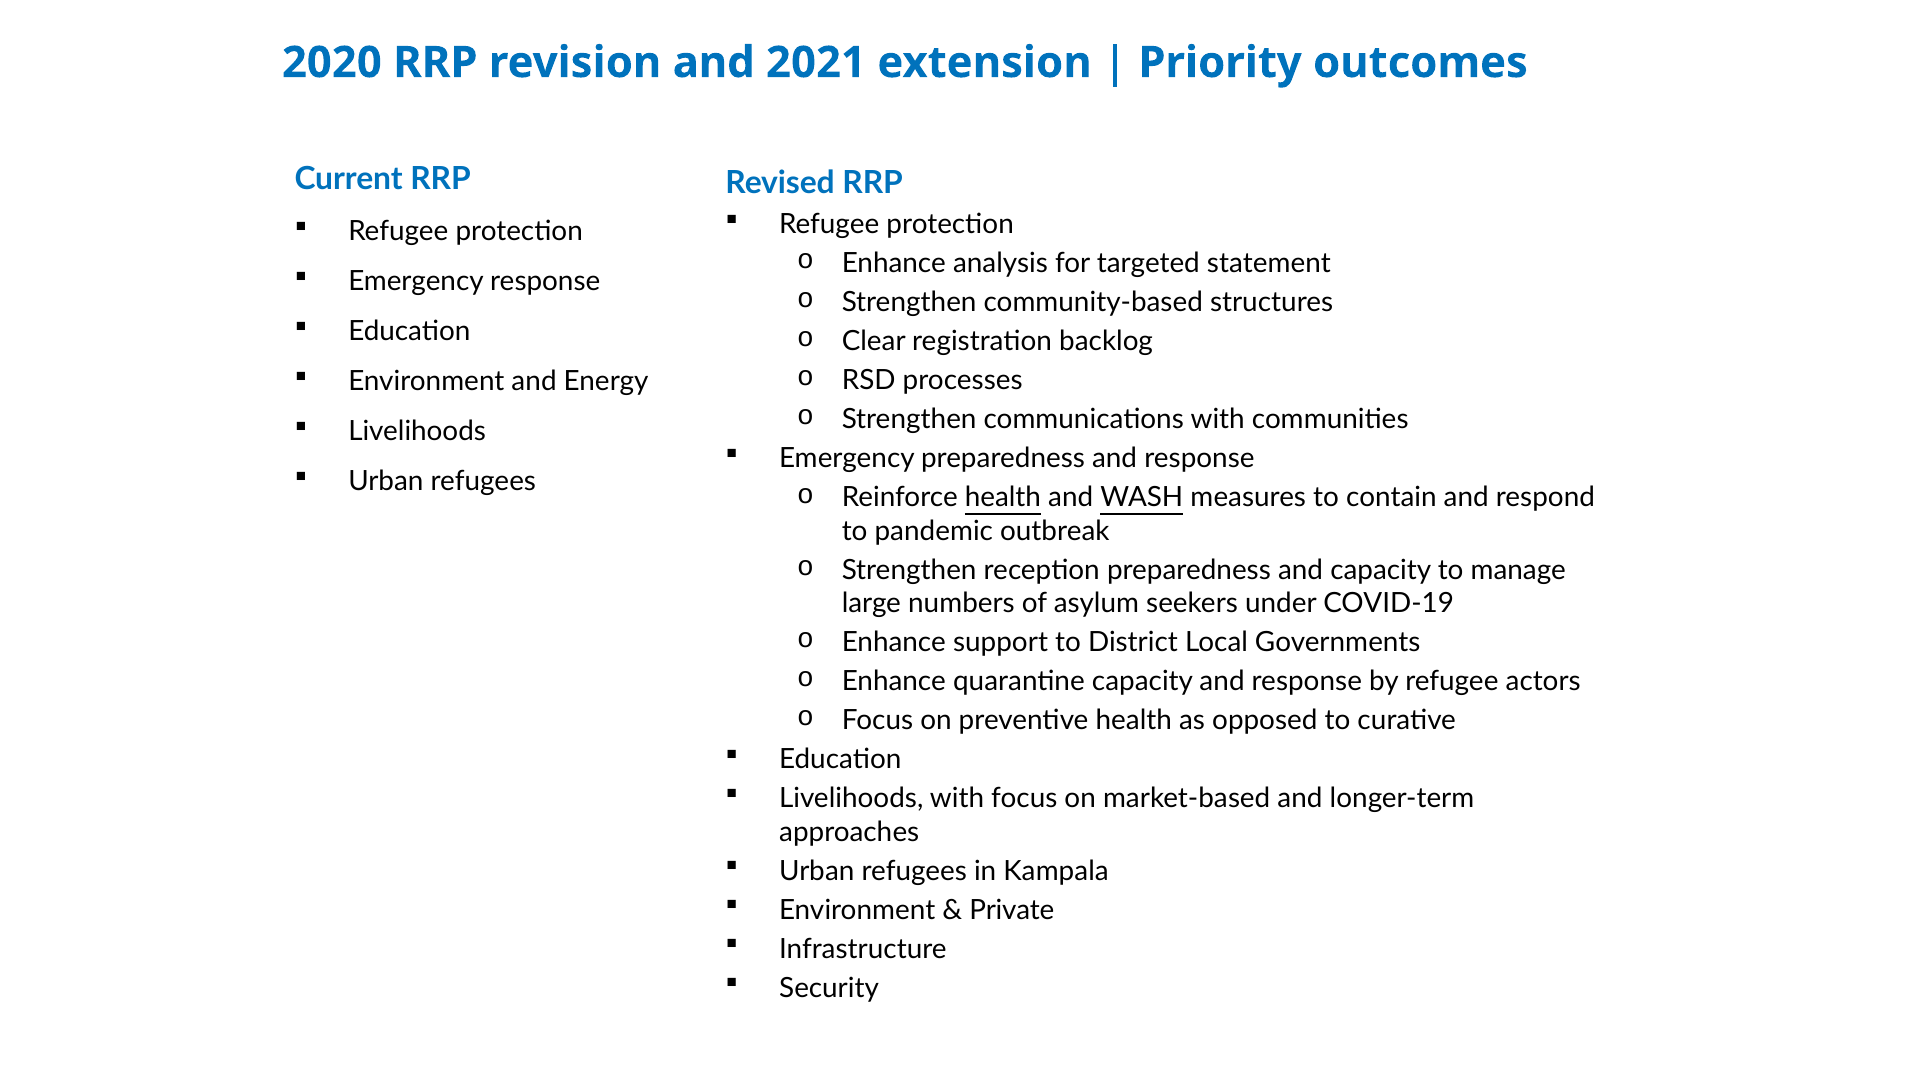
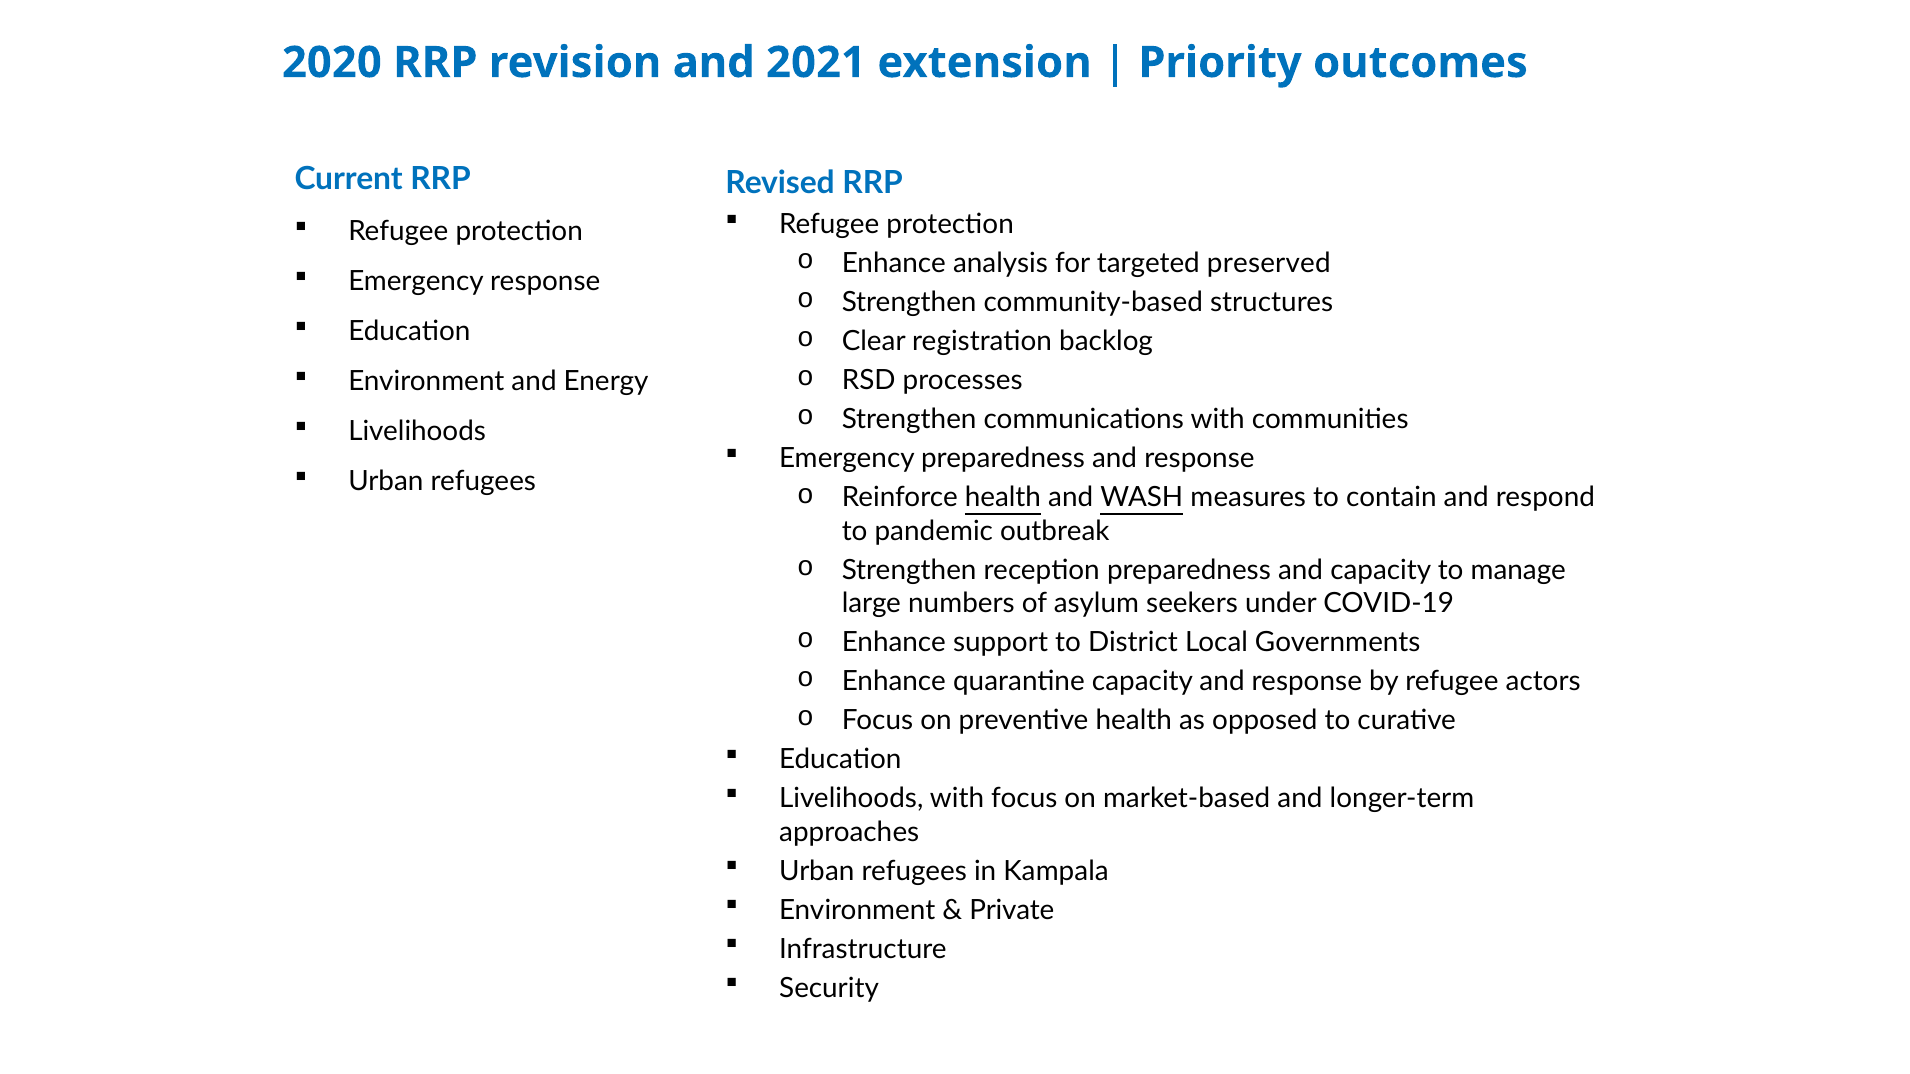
statement: statement -> preserved (1269, 264)
